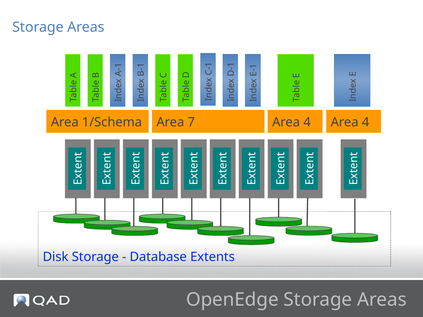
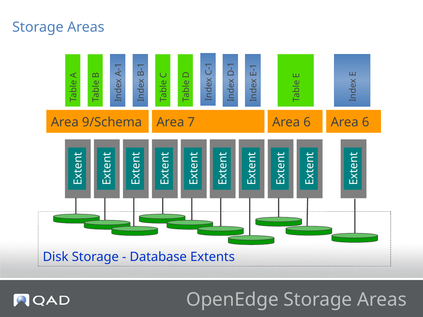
1/Schema: 1/Schema -> 9/Schema (112, 122)
7 Area 4: 4 -> 6 (307, 122)
4: 4 -> 6 (366, 122)
